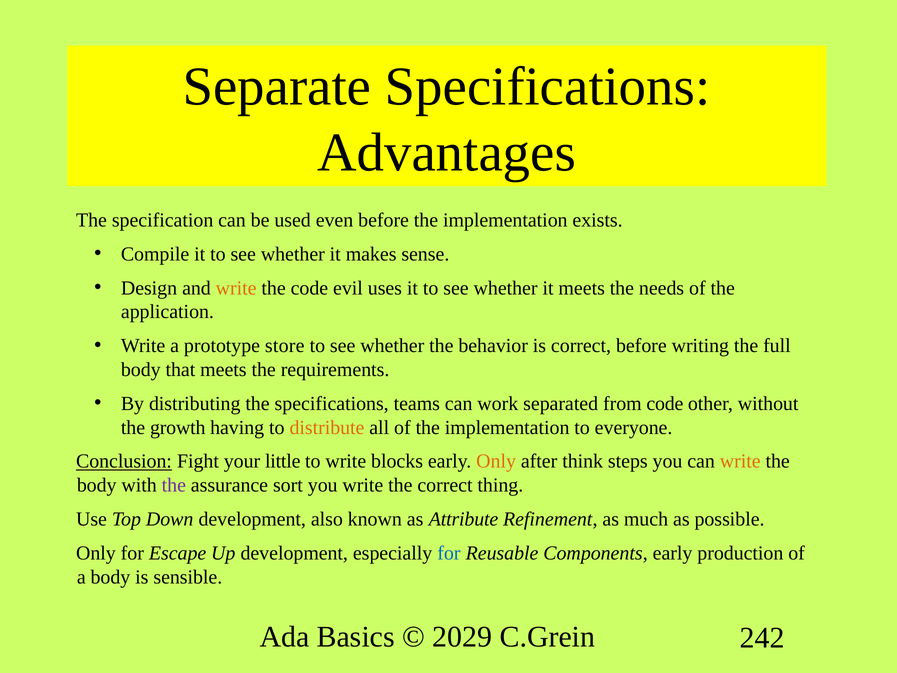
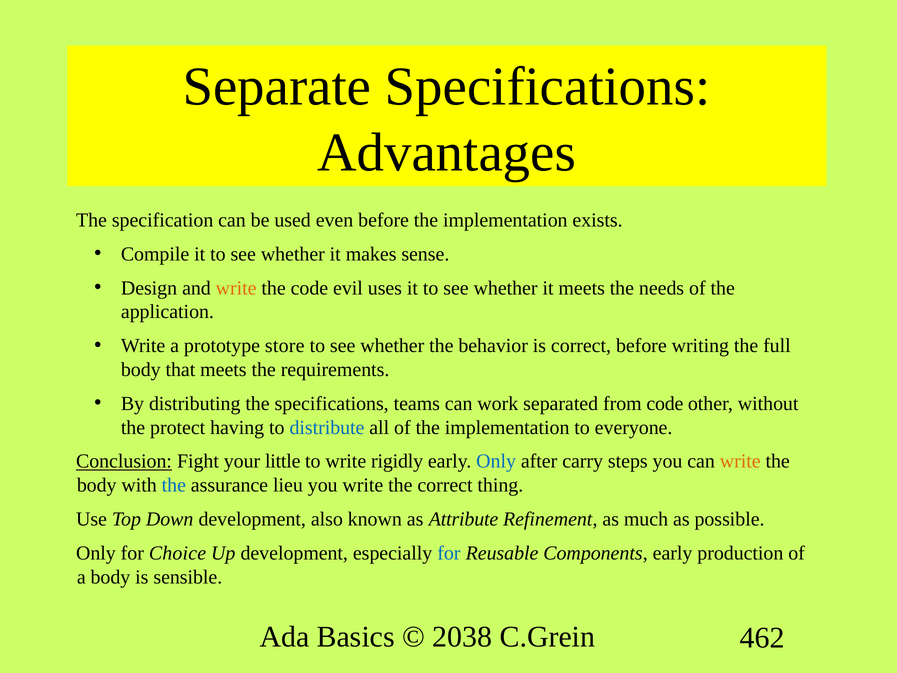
growth: growth -> protect (178, 427)
distribute colour: orange -> blue (327, 427)
blocks: blocks -> rigidly (397, 461)
Only colour: orange -> blue (496, 461)
think: think -> carry (583, 461)
the colour: purple -> blue (174, 485)
sort: sort -> lieu (288, 485)
Escape: Escape -> Choice (178, 553)
2029: 2029 -> 2038 (462, 636)
242: 242 -> 462 (762, 638)
